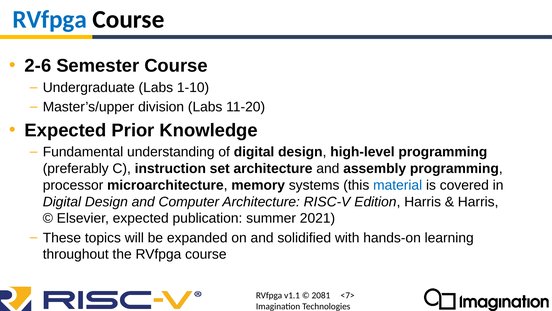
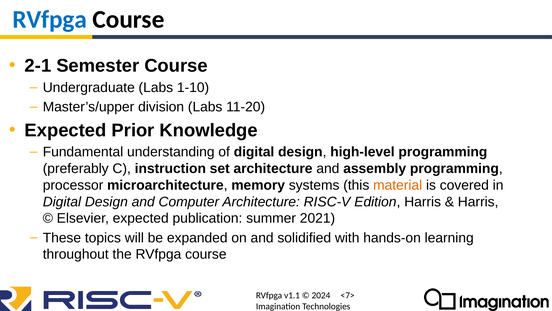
2-6: 2-6 -> 2-1 (38, 66)
material colour: blue -> orange (398, 185)
2081: 2081 -> 2024 (321, 295)
